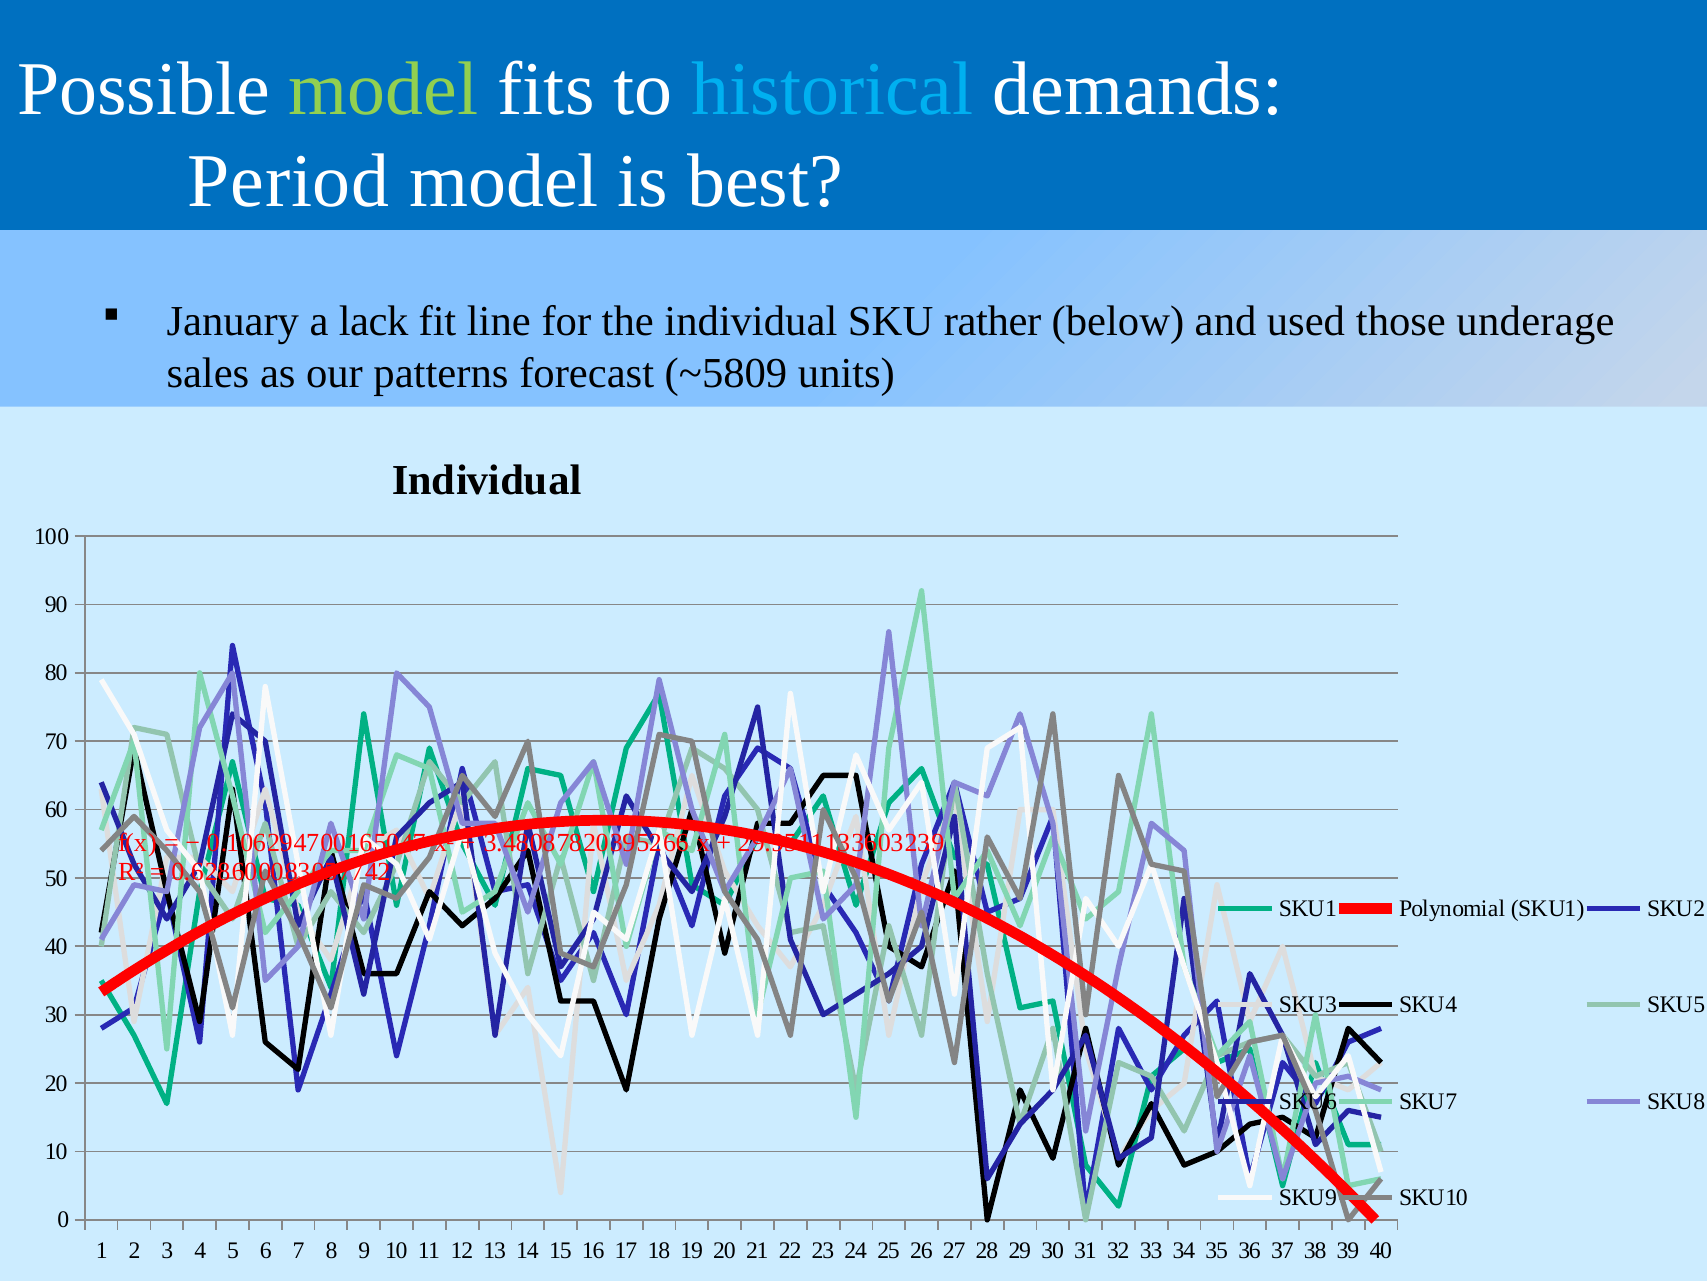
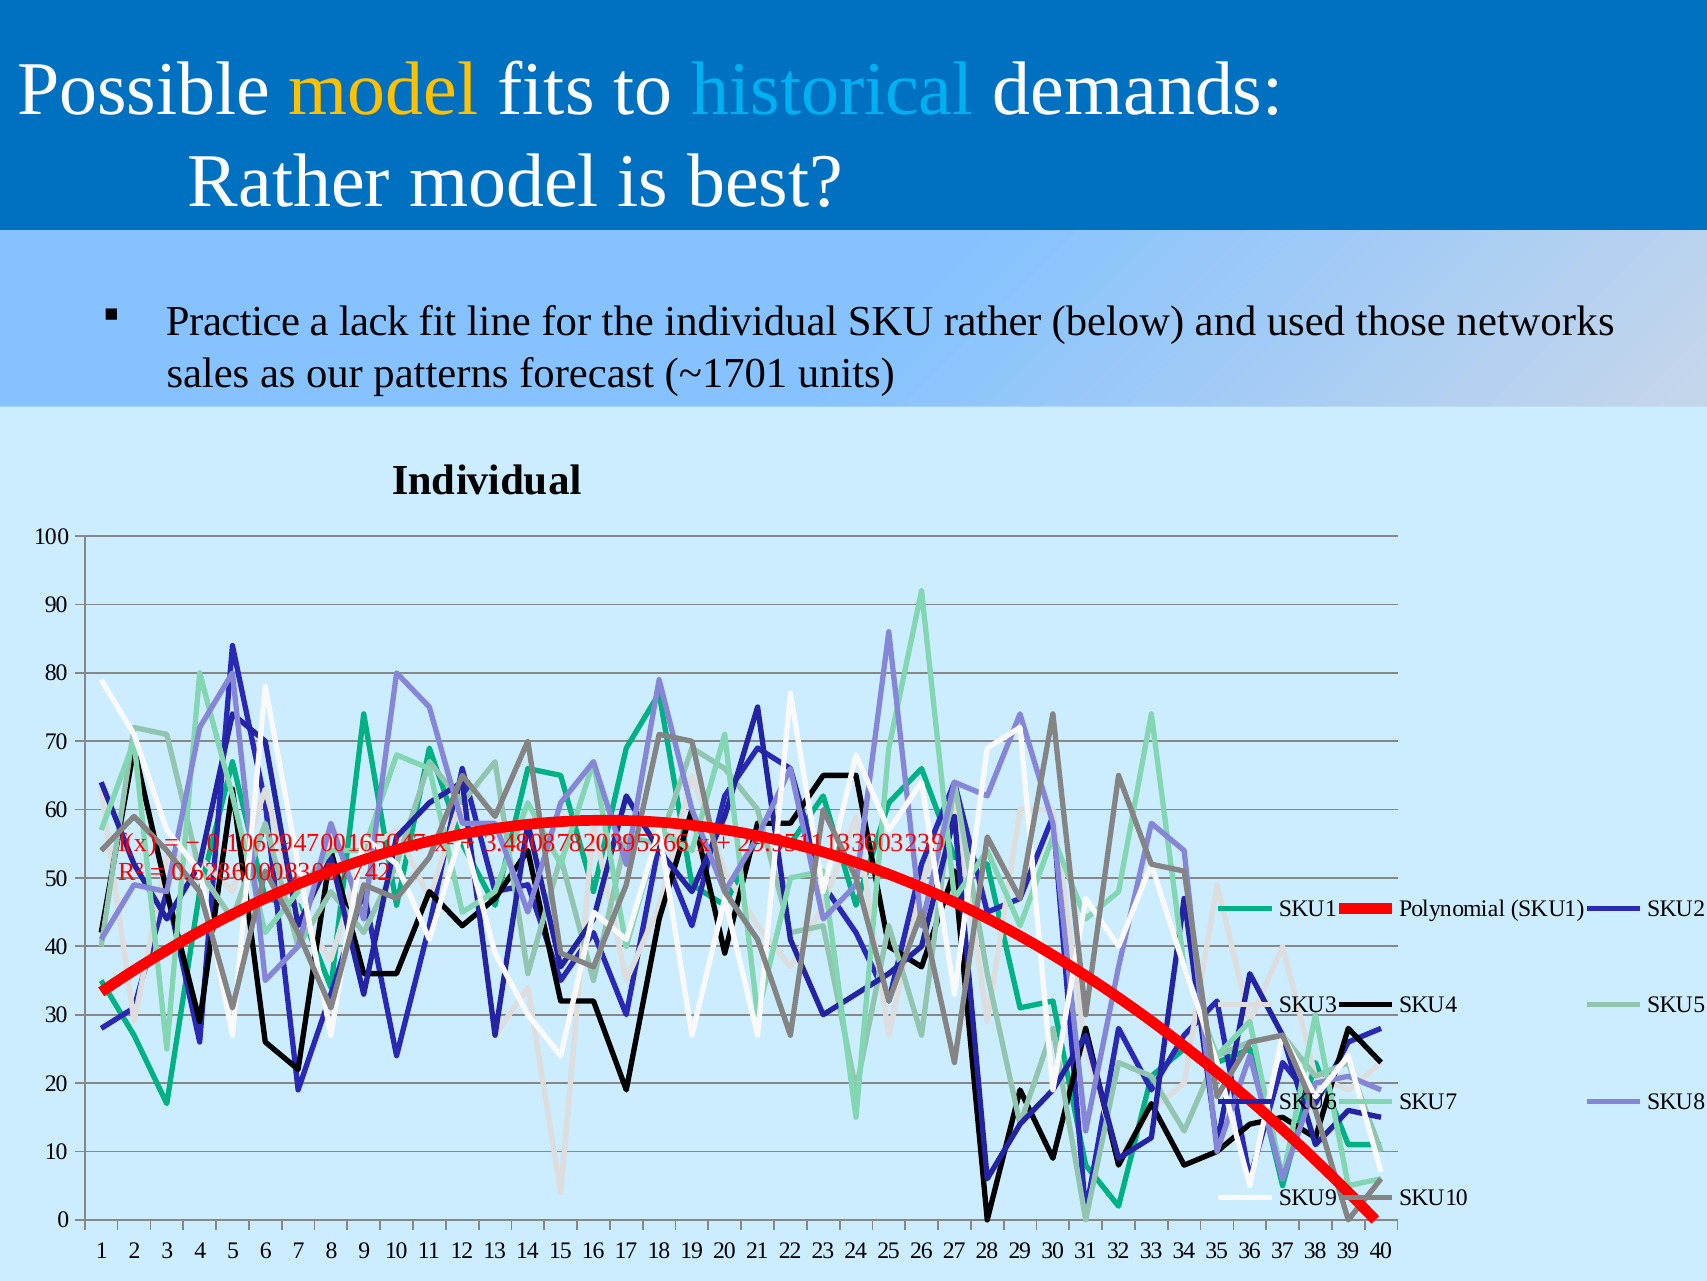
model colour: light green -> yellow (384, 90)
Period: Period -> Rather (289, 181)
January: January -> Practice (233, 322)
underage: underage -> networks (1536, 322)
~5809: ~5809 -> ~1701 (726, 373)
